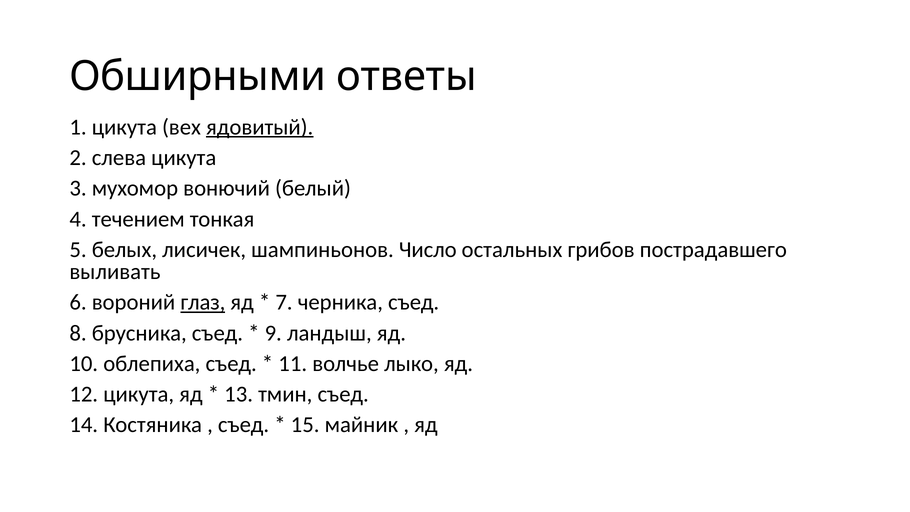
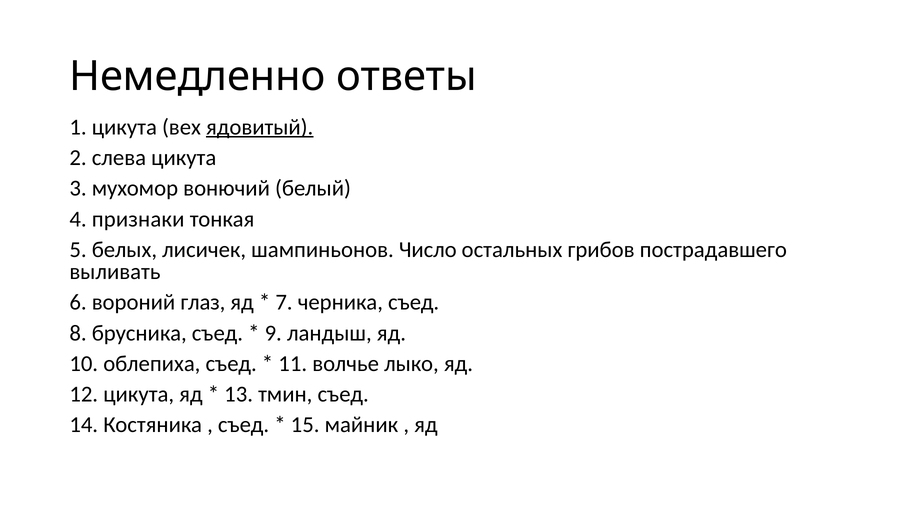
Обширными: Обширными -> Немедленно (197, 76)
течением: течением -> признаки (138, 219)
глаз underline: present -> none (203, 302)
